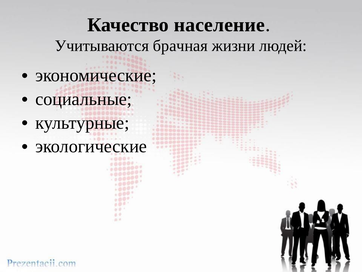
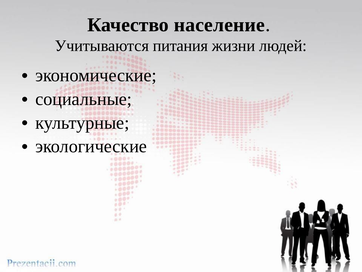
брачная: брачная -> питания (180, 46)
